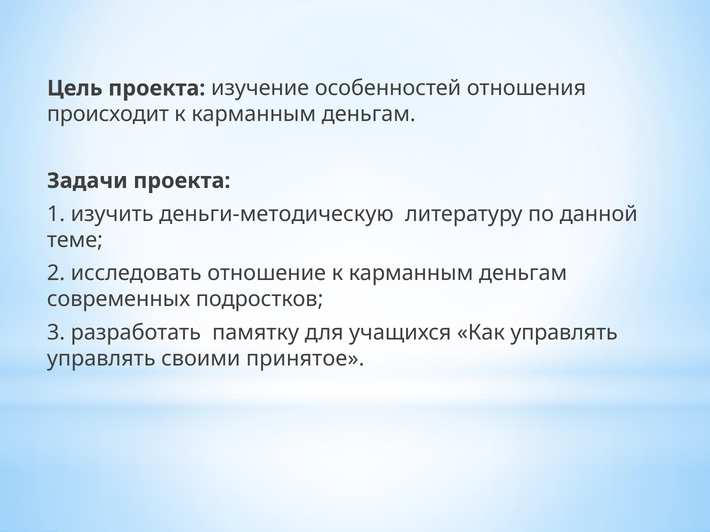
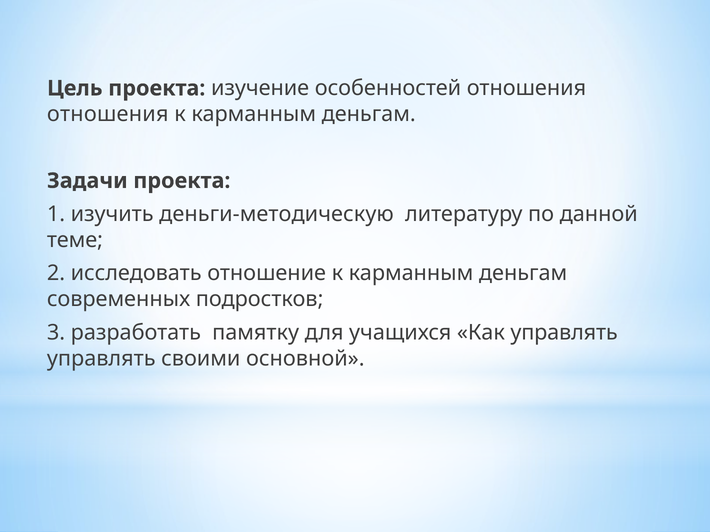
происходит: происходит -> отношения (108, 114)
принятое: принятое -> основной (305, 359)
